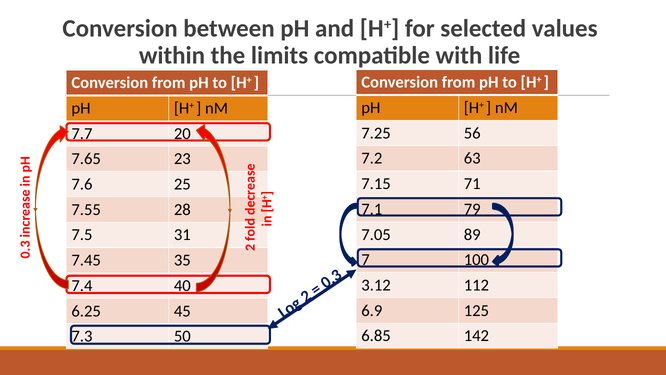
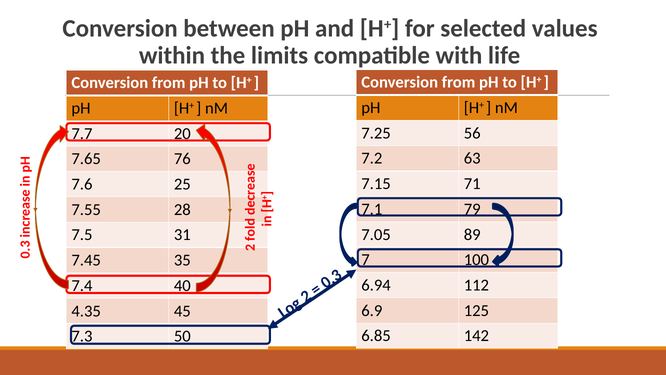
23: 23 -> 76 (182, 159)
3.12: 3.12 -> 6.94 (376, 285)
6.25: 6.25 -> 4.35 (86, 311)
